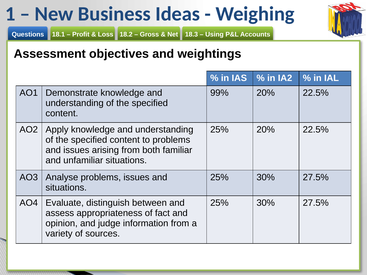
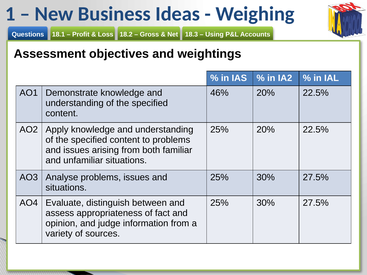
99%: 99% -> 46% (219, 93)
